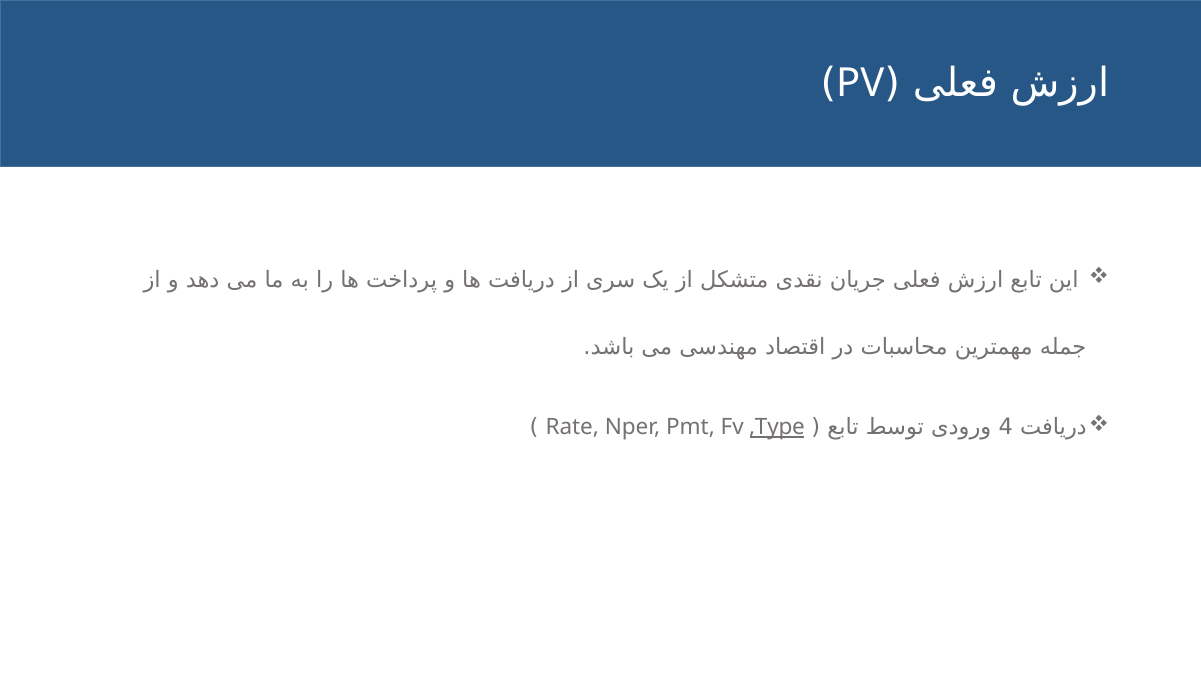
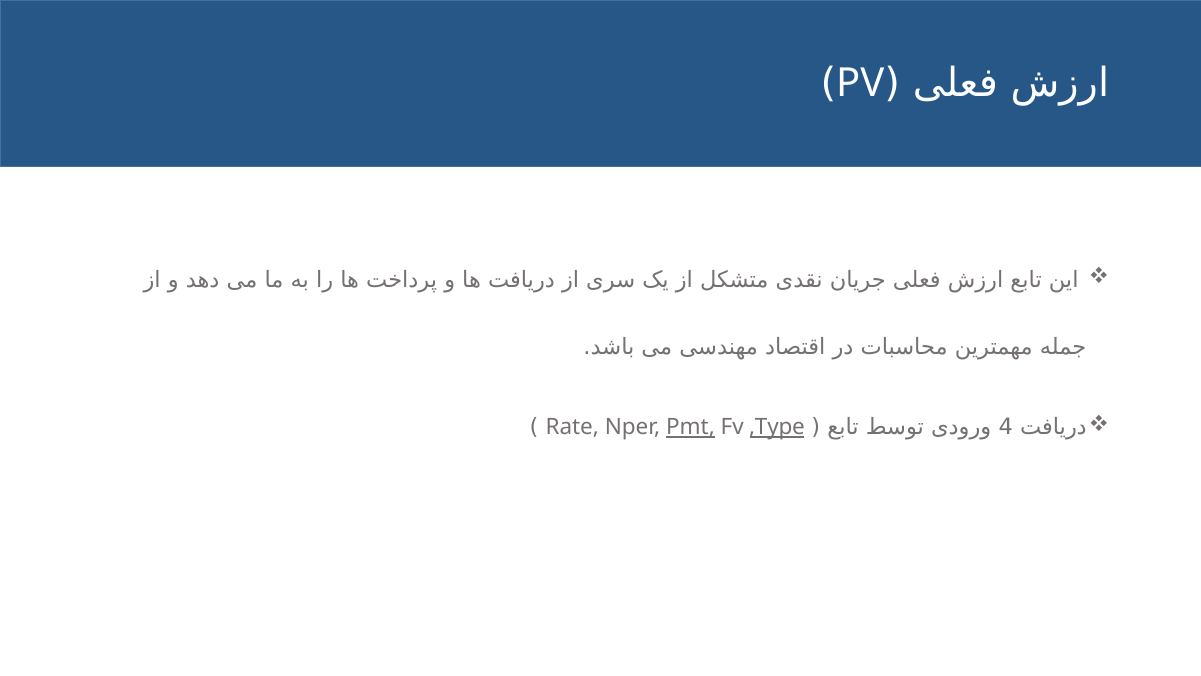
Pmt underline: none -> present (690, 427)
